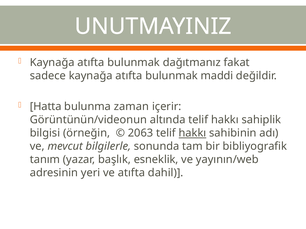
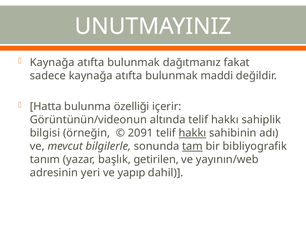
zaman: zaman -> özelliği (132, 107)
2063: 2063 -> 2091 (141, 133)
tam underline: none -> present (192, 147)
esneklik: esneklik -> getirilen (156, 160)
ve atıfta: atıfta -> yapıp (131, 173)
